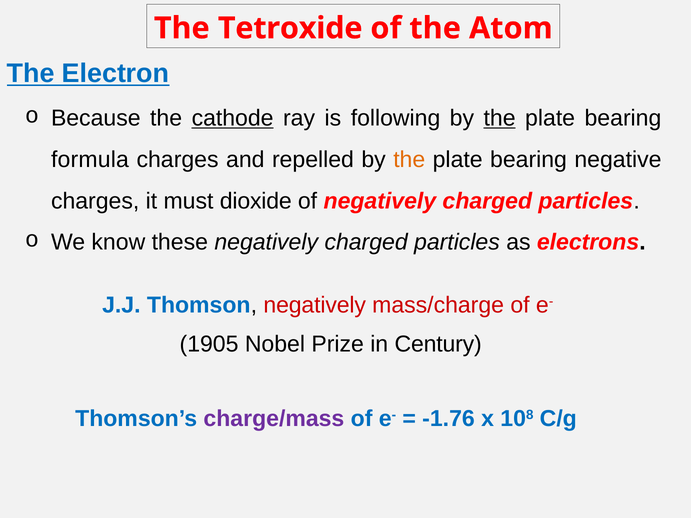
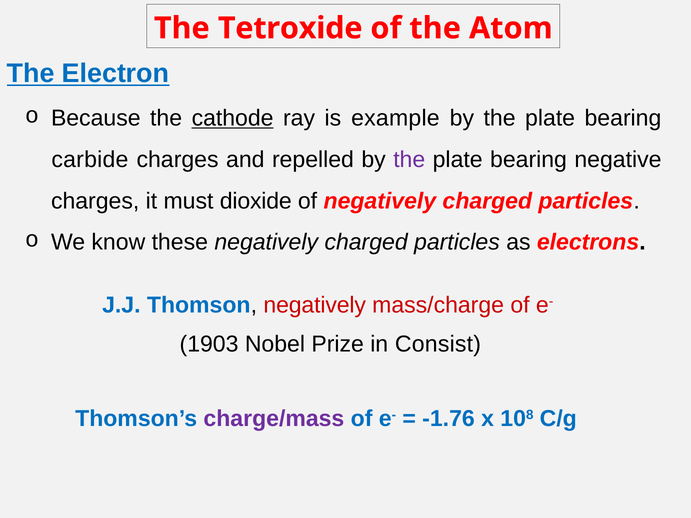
following: following -> example (395, 118)
the underline: present -> none (500, 118)
formula: formula -> carbide (90, 160)
the colour: orange -> purple (409, 160)
1905: 1905 -> 1903 (209, 345)
Century: Century -> Consist (438, 345)
